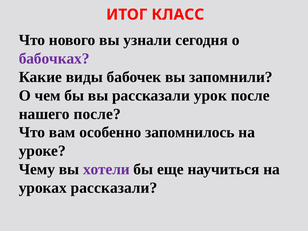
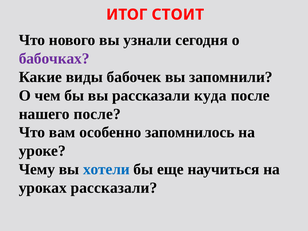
КЛАСС: КЛАСС -> СТОИТ (178, 15)
урок: урок -> куда (210, 95)
хотели colour: purple -> blue (106, 169)
